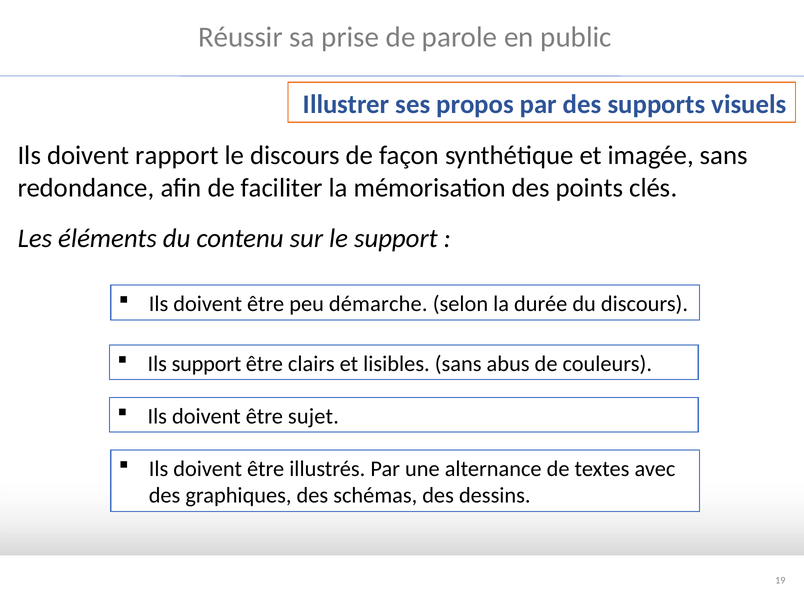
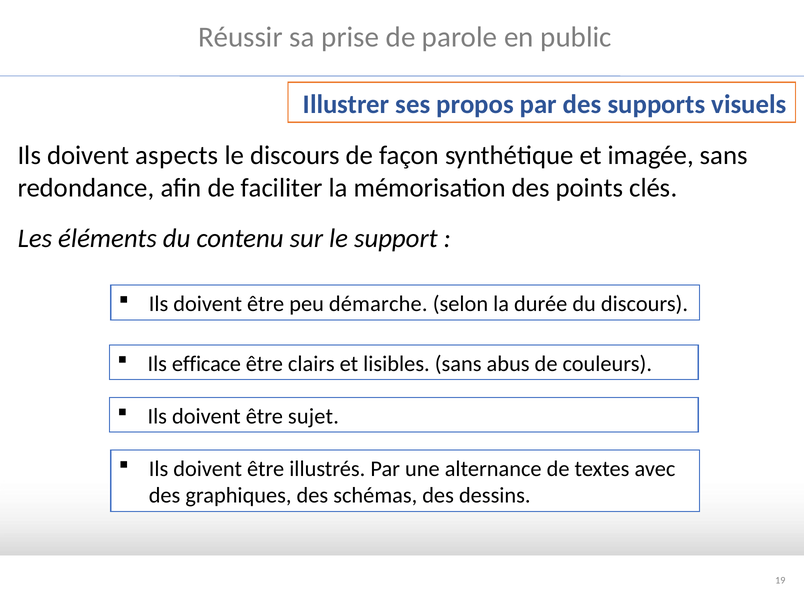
rapport: rapport -> aspects (177, 156)
Ils support: support -> efficace (206, 364)
